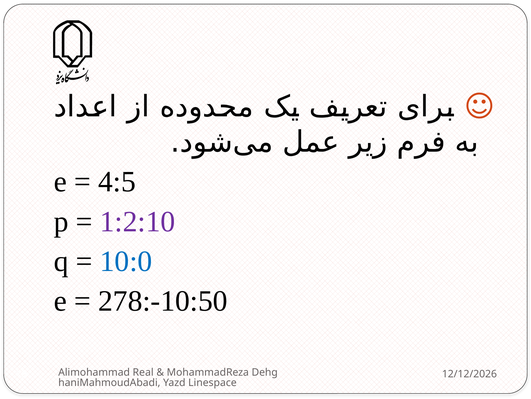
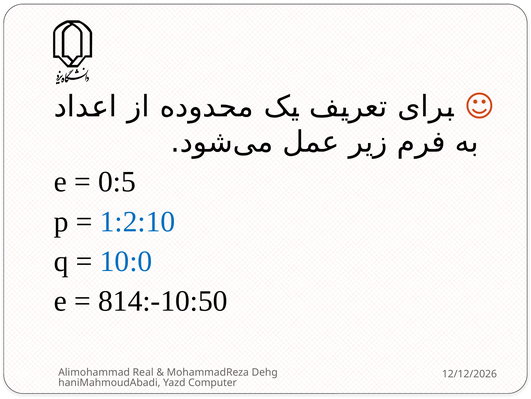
4:5: 4:5 -> 0:5 (117, 182)
1:2:10 colour: purple -> blue (138, 221)
278:-10:50: 278:-10:50 -> 814:-10:50 (163, 301)
Linespace: Linespace -> Computer (212, 382)
